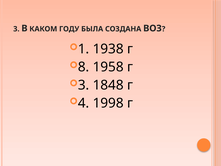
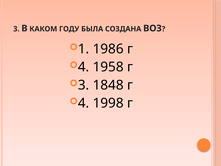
1938: 1938 -> 1986 (108, 49)
8: 8 -> 4 (84, 67)
